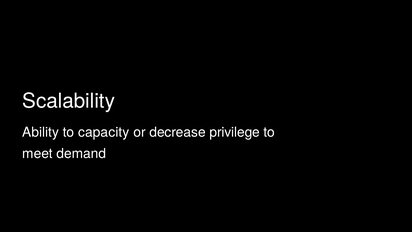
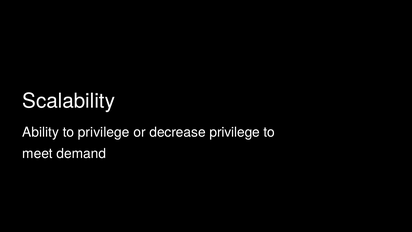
to capacity: capacity -> privilege (104, 132)
